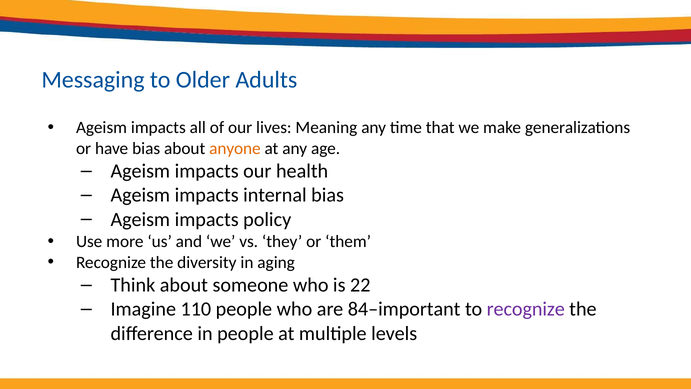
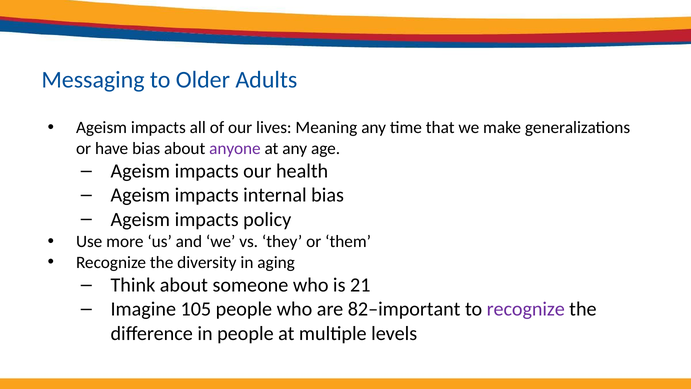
anyone colour: orange -> purple (235, 148)
22: 22 -> 21 (360, 285)
110: 110 -> 105 (196, 309)
84–important: 84–important -> 82–important (404, 309)
